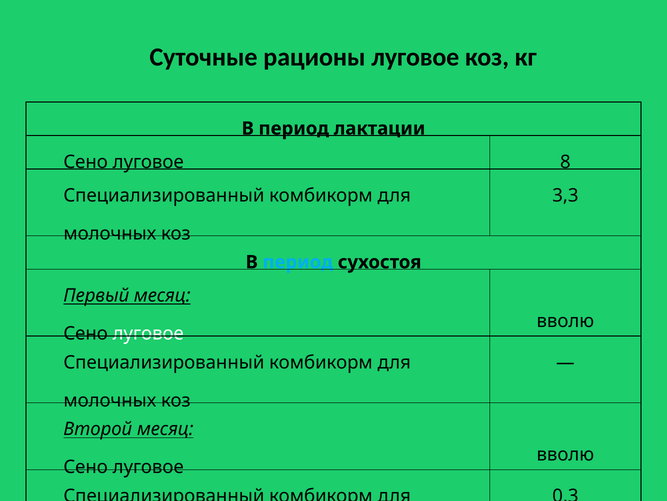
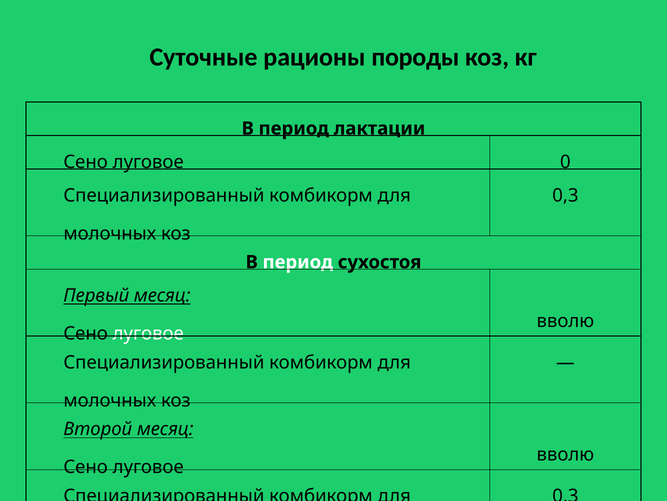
рационы луговое: луговое -> породы (415, 57)
8: 8 -> 0 (565, 162)
3,3: 3,3 -> 0,3 (565, 195)
период colour: light blue -> white (298, 262)
